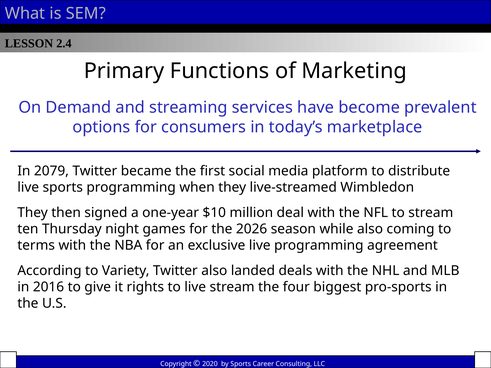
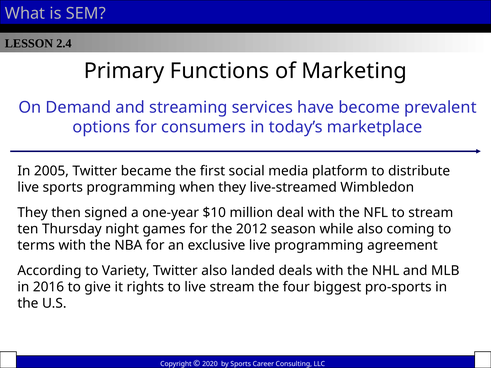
2079: 2079 -> 2005 (51, 171)
2026: 2026 -> 2012 (252, 229)
